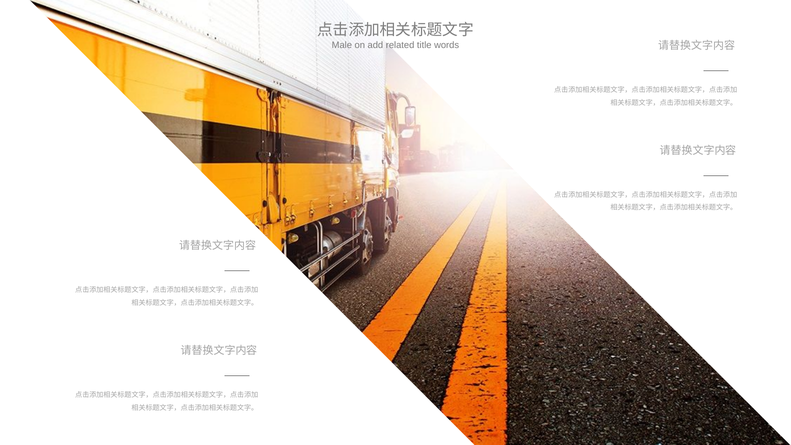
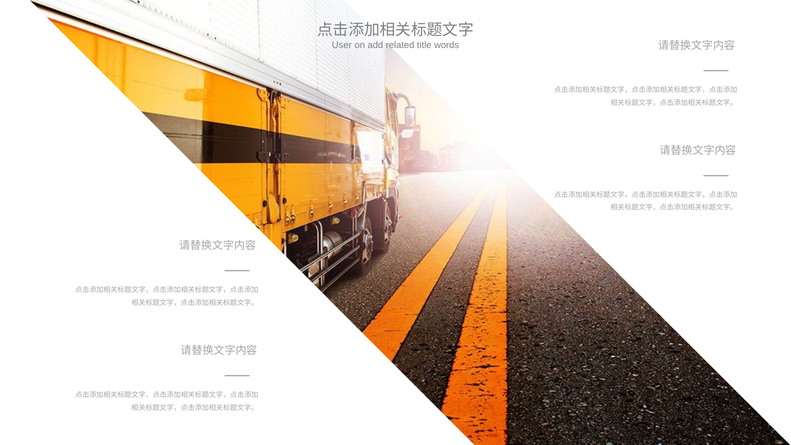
Male: Male -> User (342, 45)
